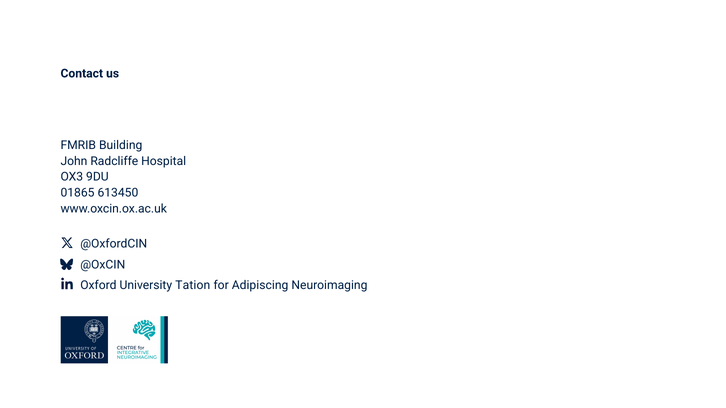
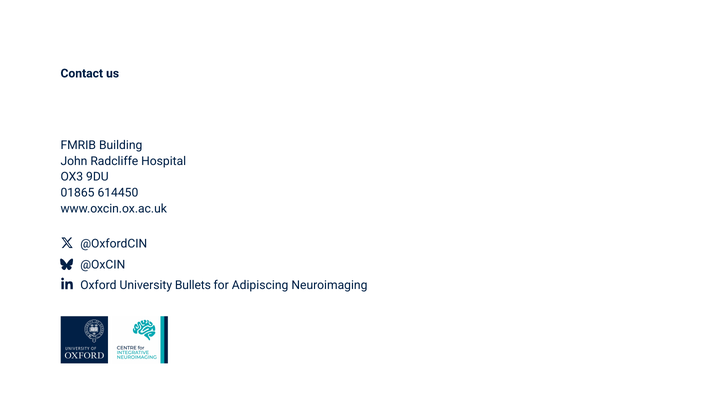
613450: 613450 -> 614450 (118, 193)
Tation: Tation -> Bullets (193, 285)
